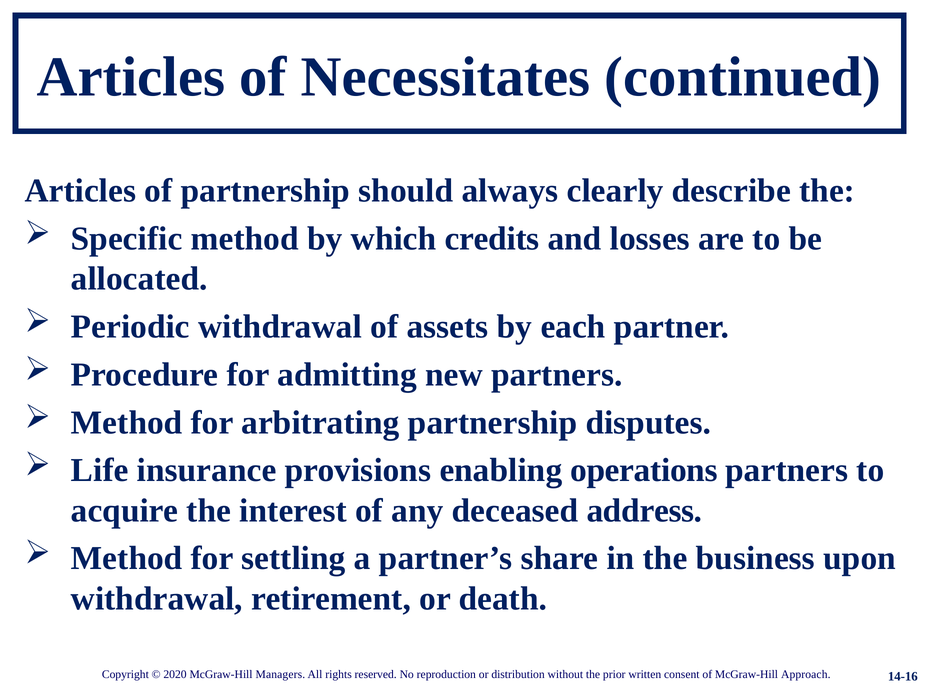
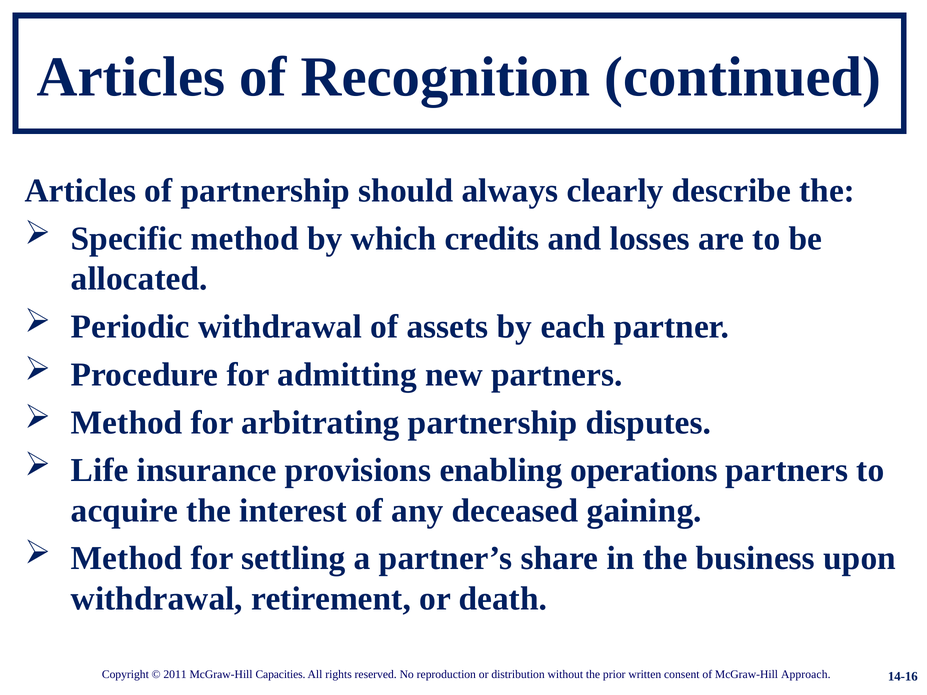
Necessitates: Necessitates -> Recognition (445, 77)
address: address -> gaining (644, 511)
2020: 2020 -> 2011 (175, 675)
Managers: Managers -> Capacities (281, 675)
